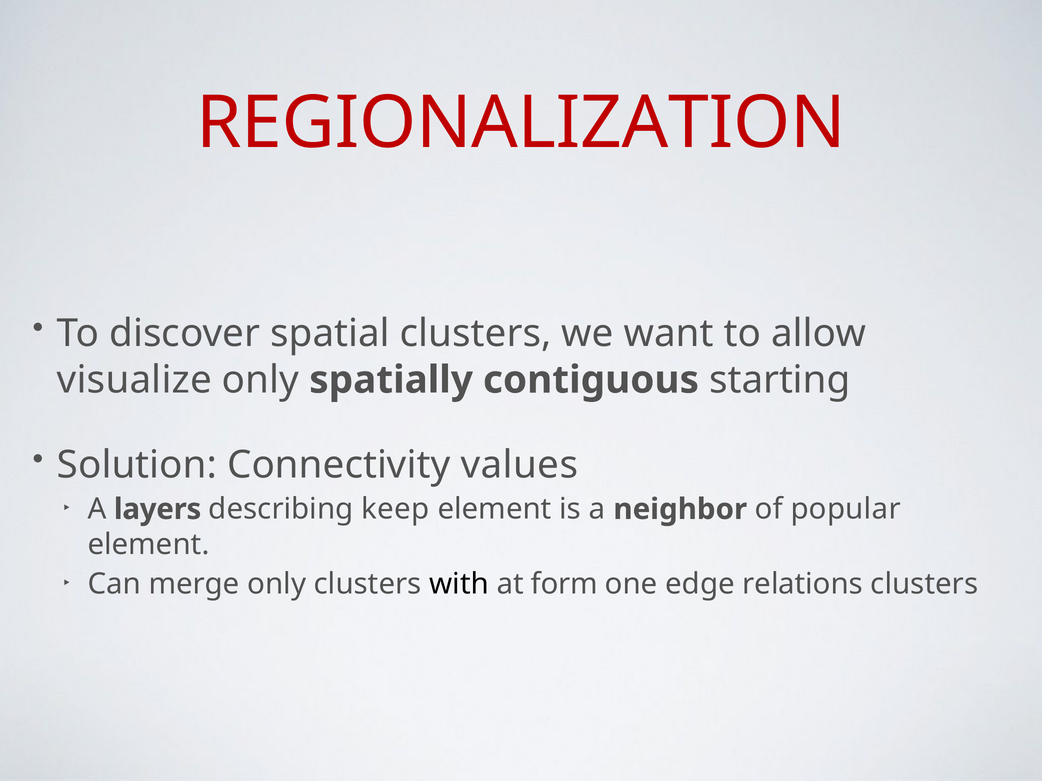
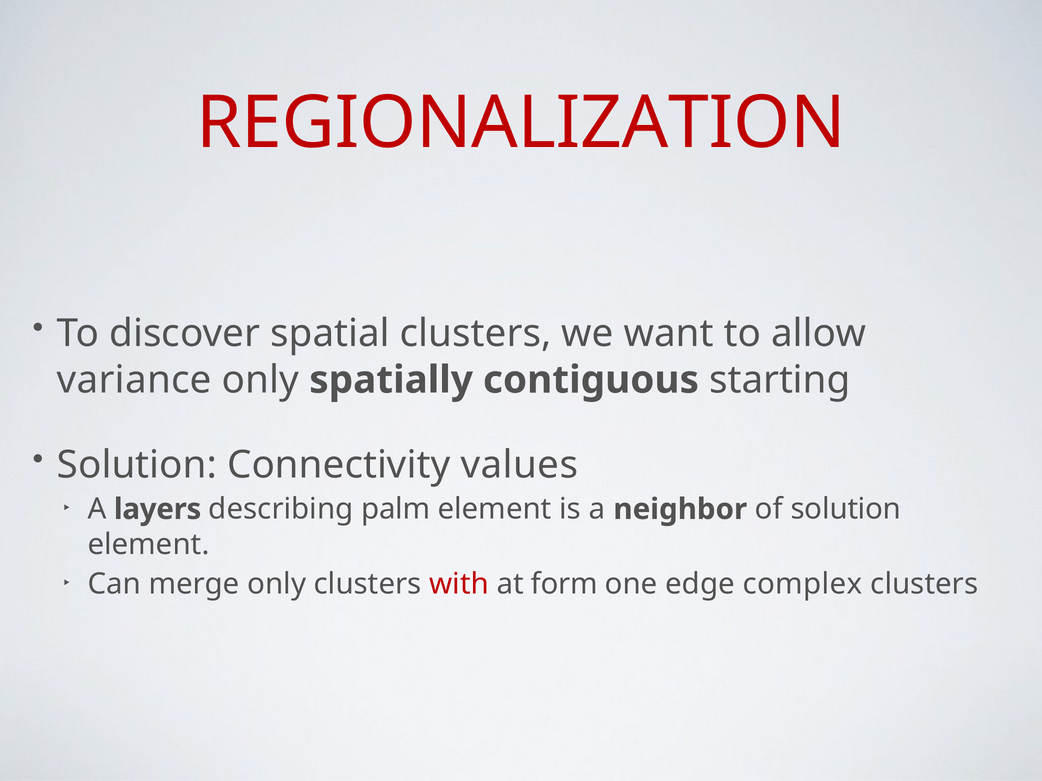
visualize: visualize -> variance (134, 380)
keep: keep -> palm (396, 510)
of popular: popular -> solution (846, 510)
with colour: black -> red (459, 585)
relations: relations -> complex (802, 585)
